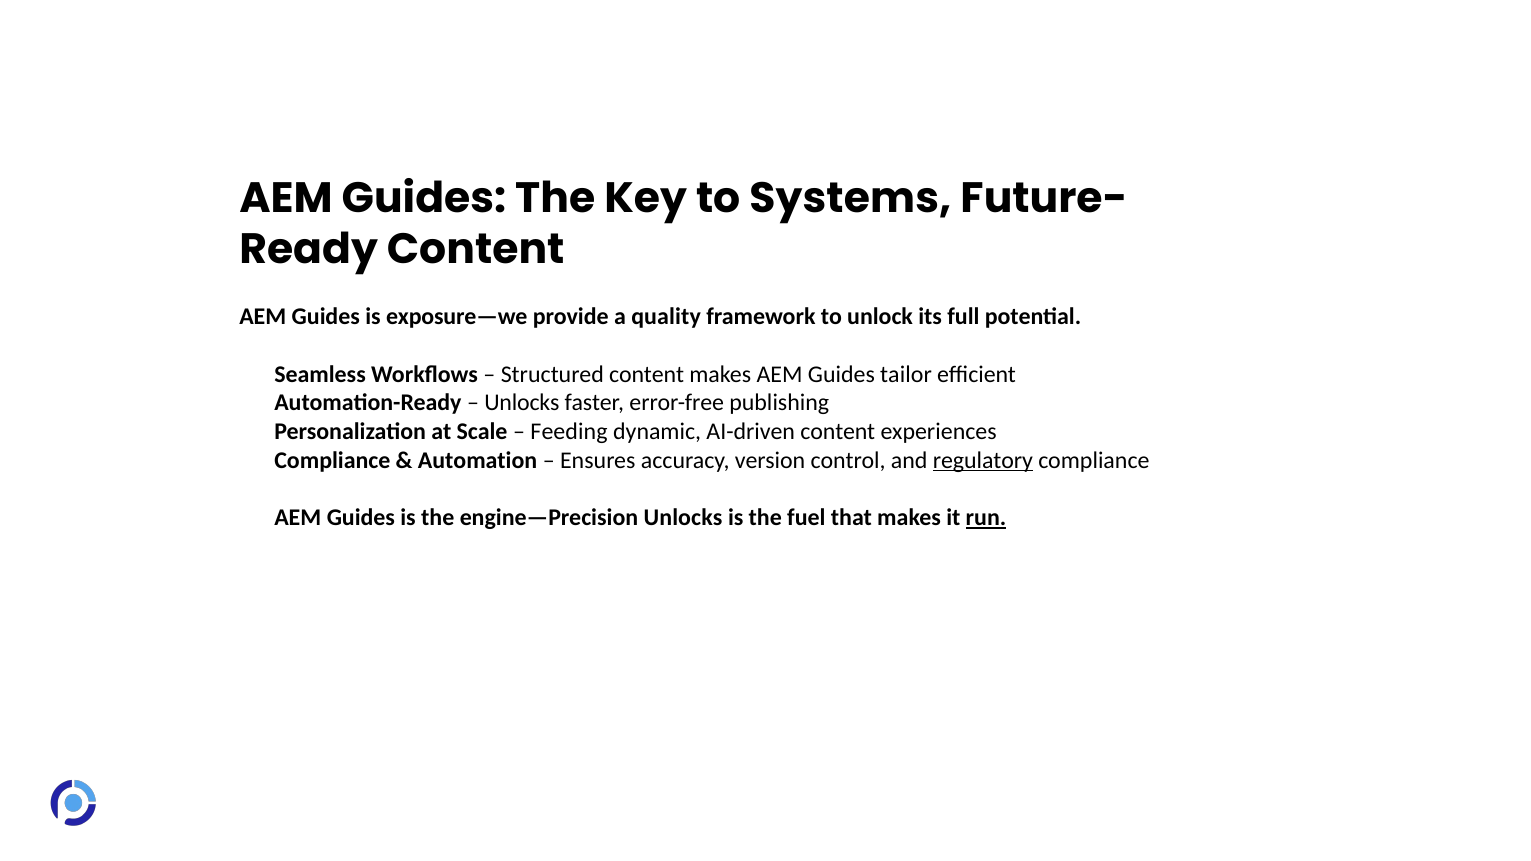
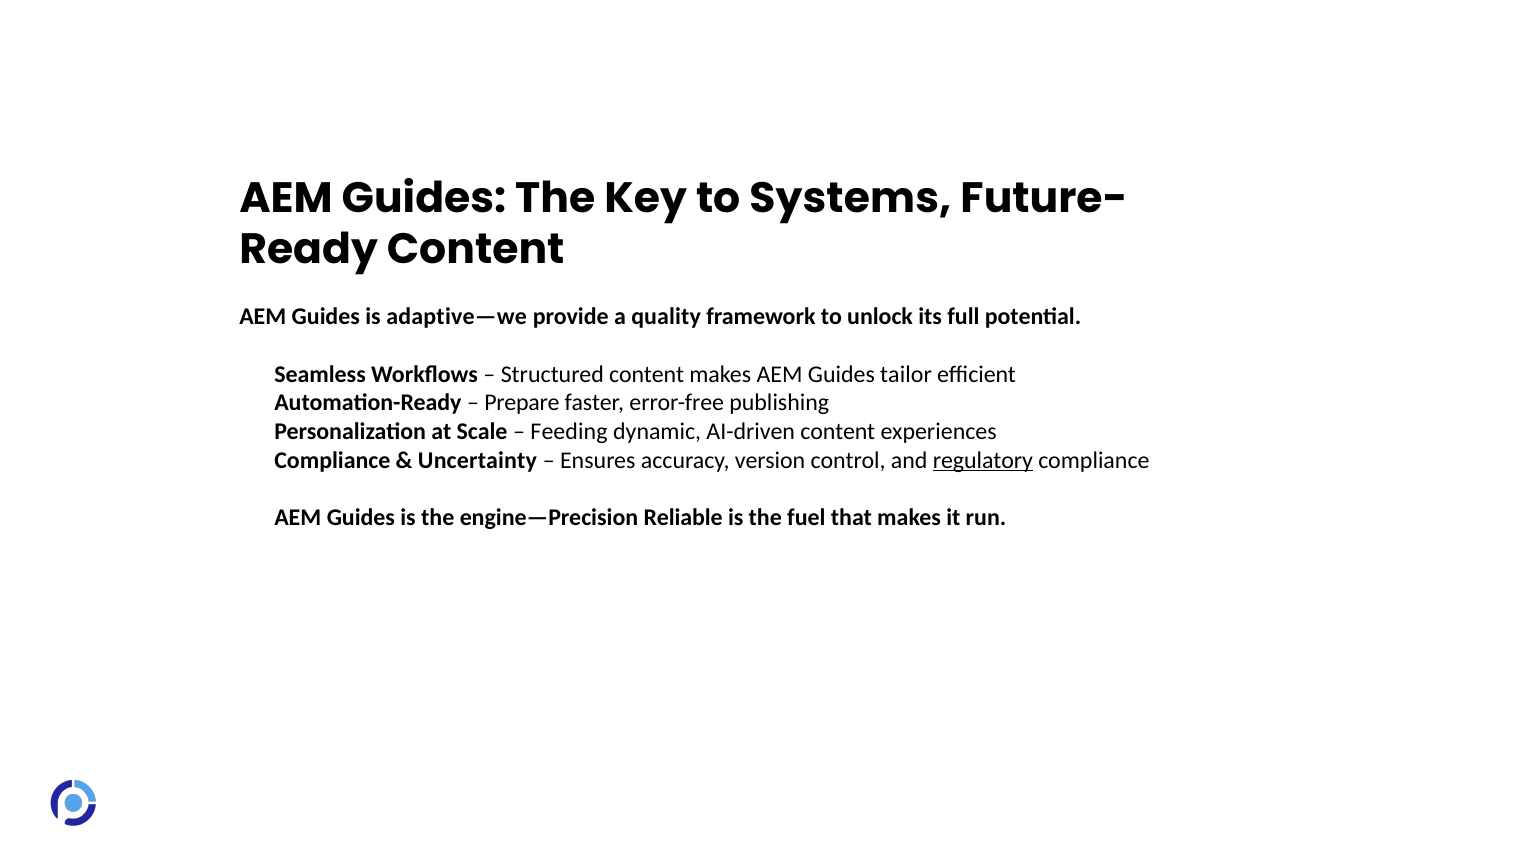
exposure—we: exposure—we -> adaptive—we (457, 317)
Unlocks: Unlocks -> Prepare (522, 403)
Automation: Automation -> Uncertainty (477, 461)
engine—Precision Unlocks: Unlocks -> Reliable (683, 518)
run underline: present -> none (986, 518)
